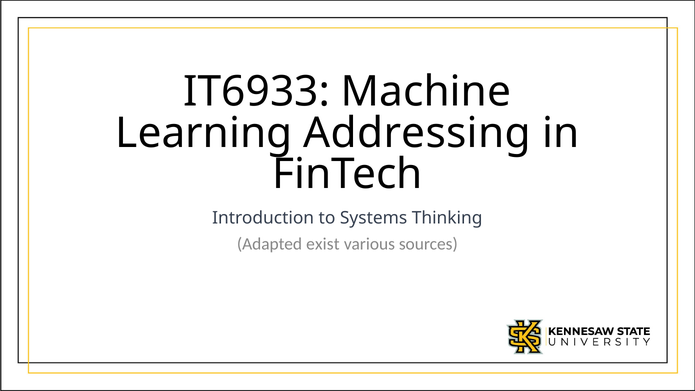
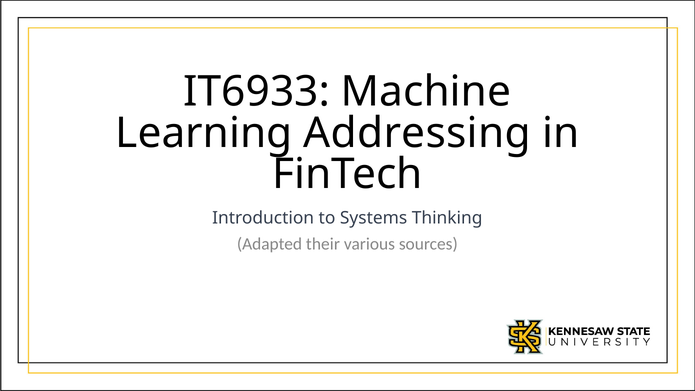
exist: exist -> their (323, 244)
